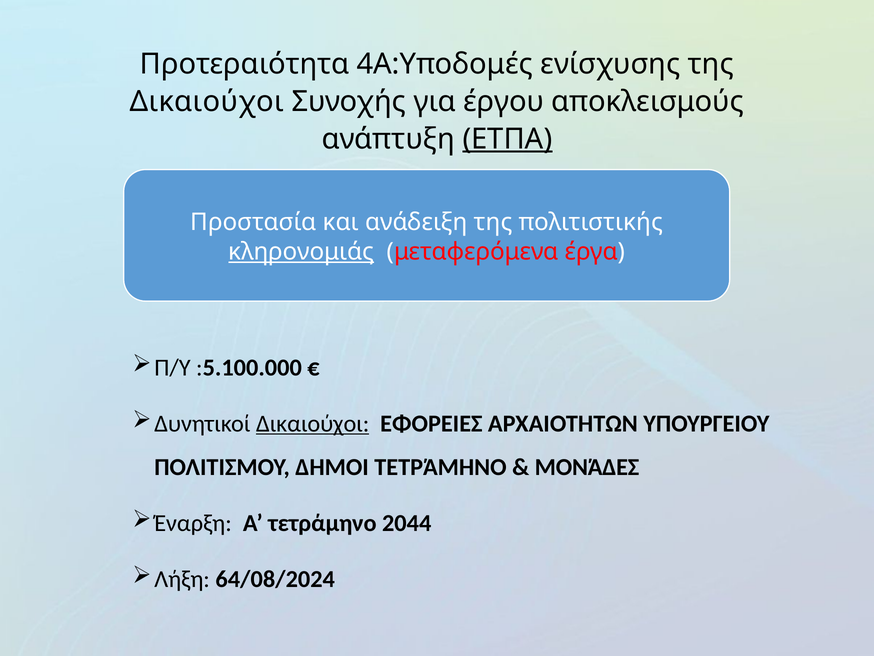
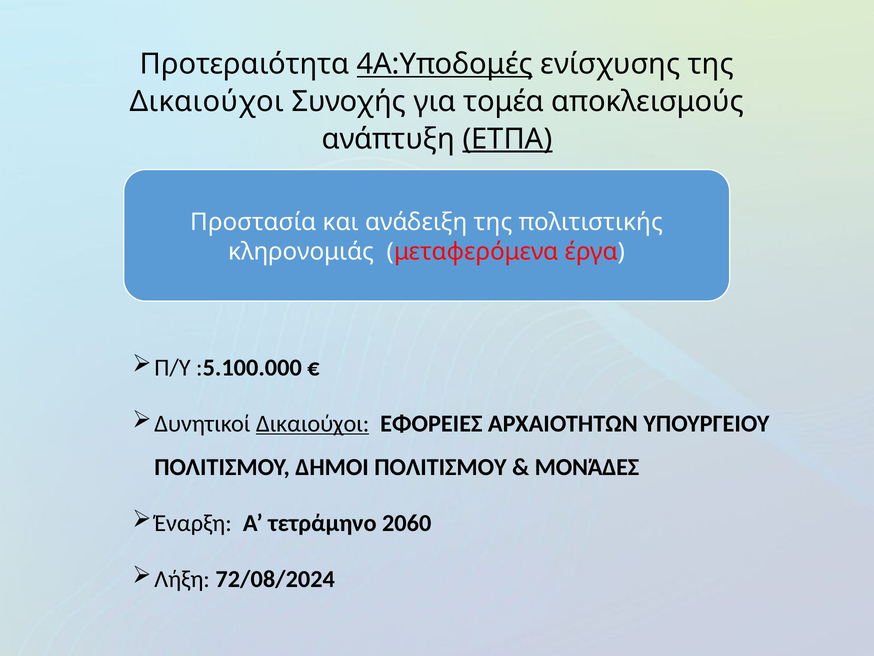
4Α:Υποδομές underline: none -> present (445, 64)
έργου: έργου -> τομέα (504, 101)
κληρονομιάς underline: present -> none (301, 251)
ΔΗΜΟΙ ΤΕΤΡΆΜΗΝΟ: ΤΕΤΡΆΜΗΝΟ -> ΠΟΛΙΤΙΣΜΟΥ (440, 467)
2044: 2044 -> 2060 (407, 523)
64/08/2024: 64/08/2024 -> 72/08/2024 (275, 579)
